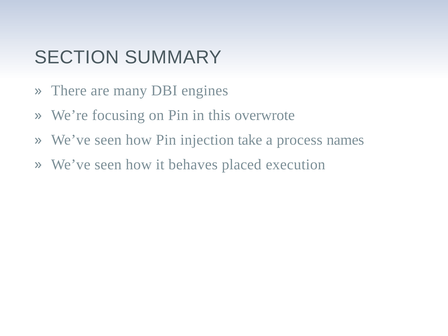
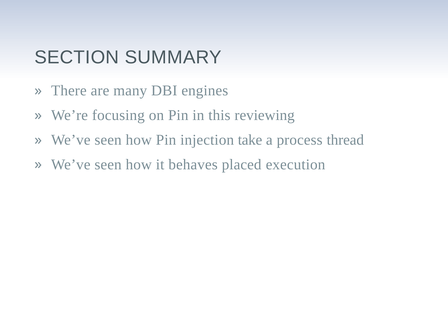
overwrote: overwrote -> reviewing (265, 115)
names: names -> thread (345, 140)
